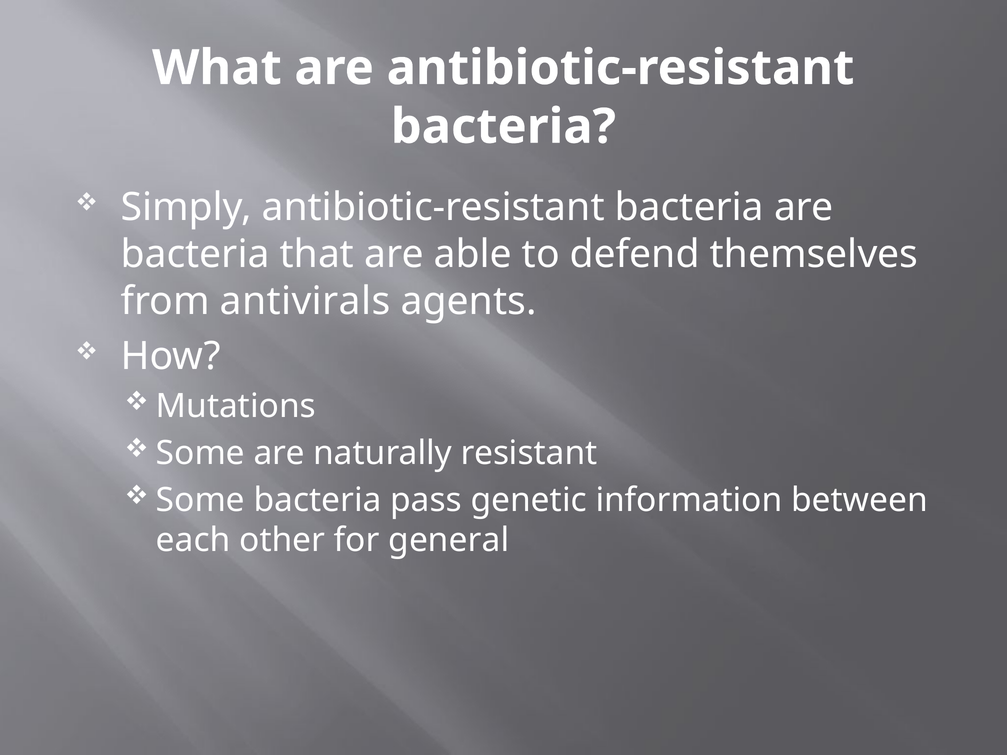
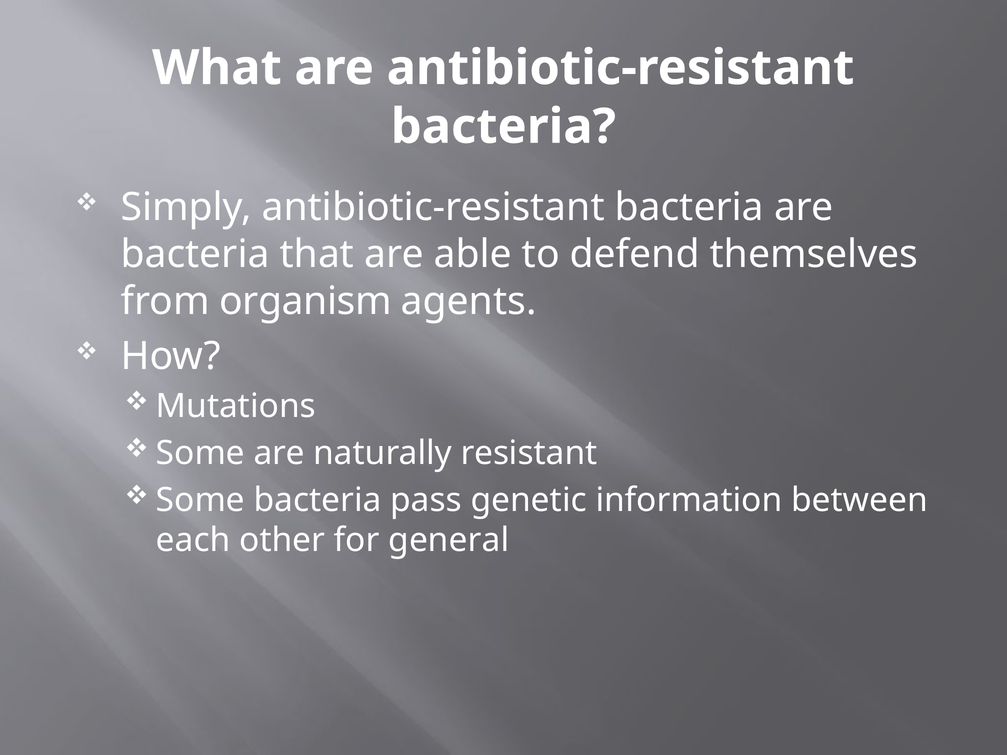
antivirals: antivirals -> organism (306, 301)
